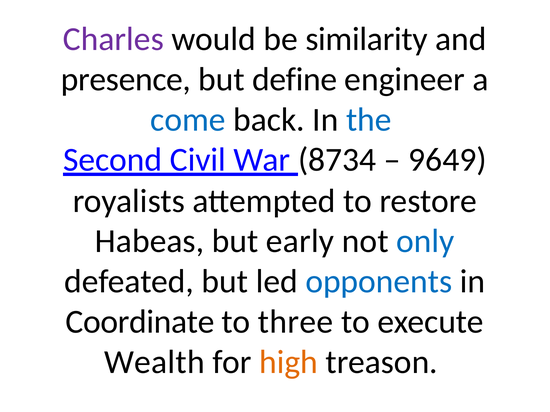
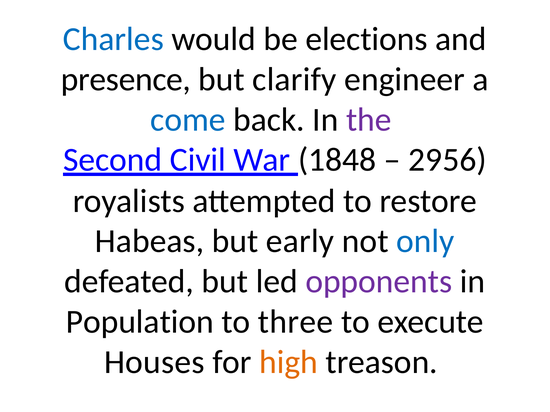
Charles colour: purple -> blue (113, 39)
similarity: similarity -> elections (366, 39)
define: define -> clarify (294, 79)
the colour: blue -> purple (369, 120)
8734: 8734 -> 1848 (337, 160)
9649: 9649 -> 2956 (447, 160)
opponents colour: blue -> purple (379, 282)
Coordinate: Coordinate -> Population (140, 322)
Wealth: Wealth -> Houses (154, 362)
